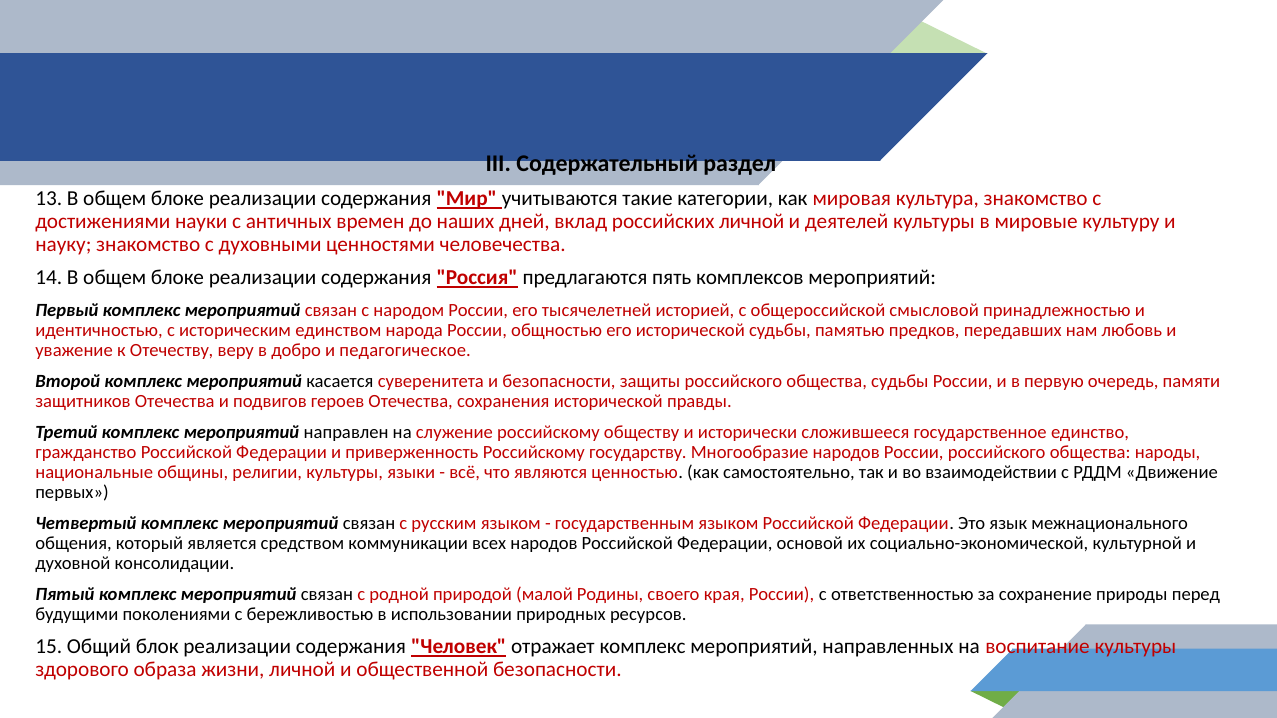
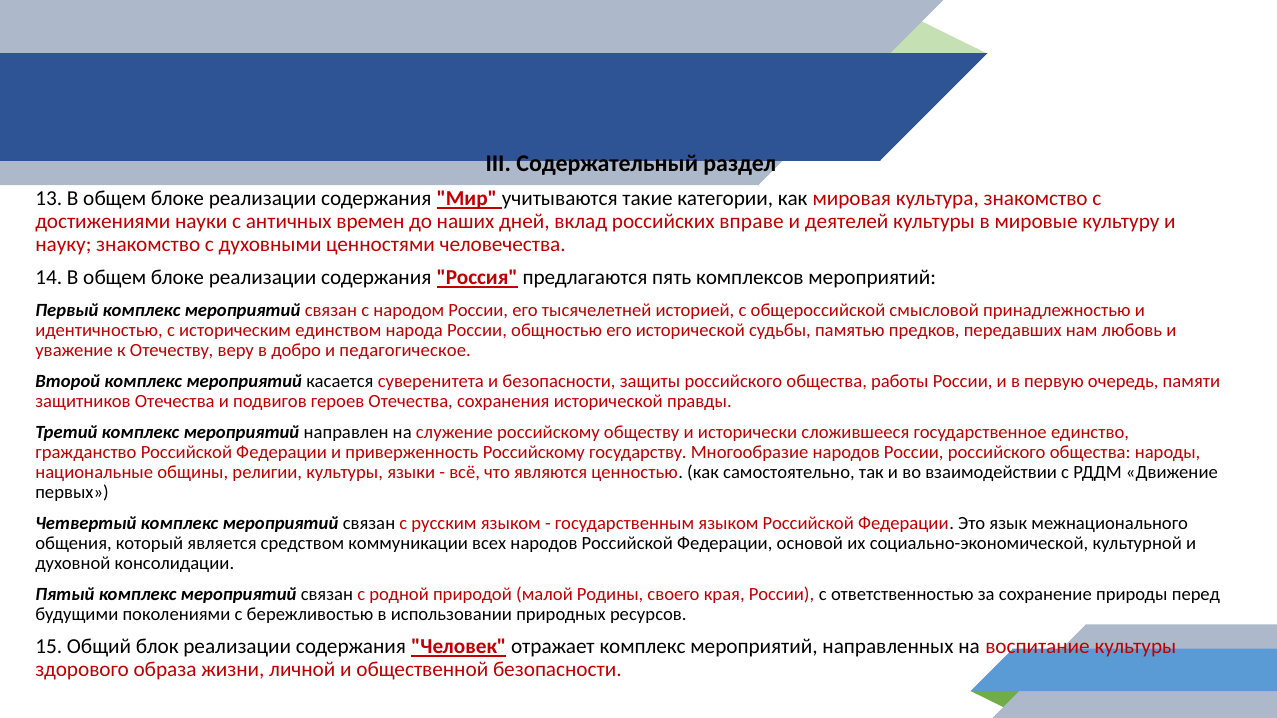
российских личной: личной -> вправе (752, 221)
общества судьбы: судьбы -> работы (900, 381)
